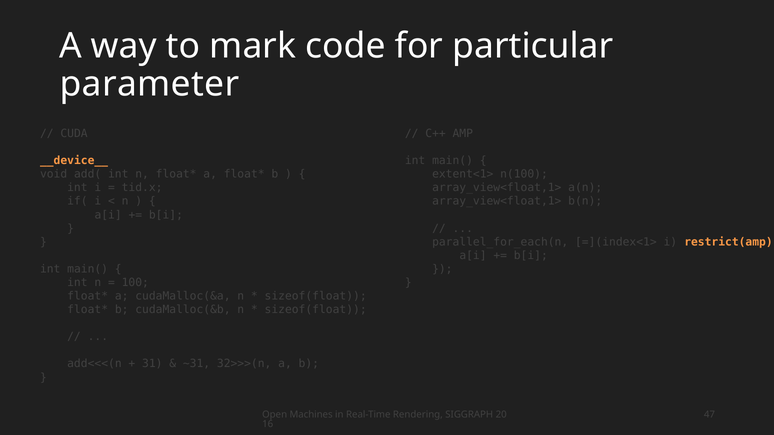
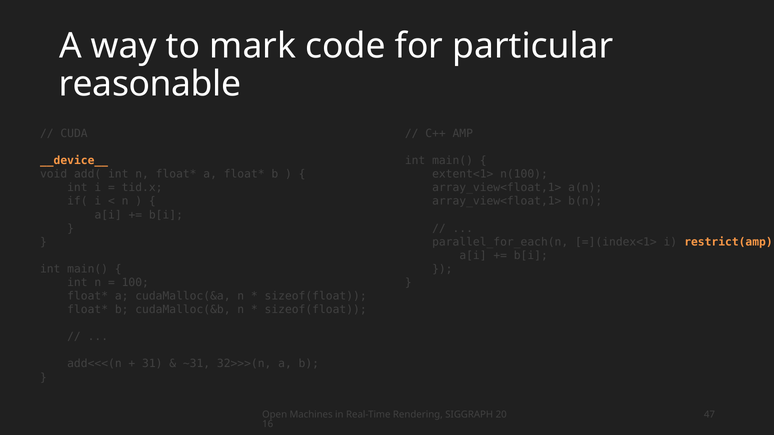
parameter: parameter -> reasonable (150, 84)
